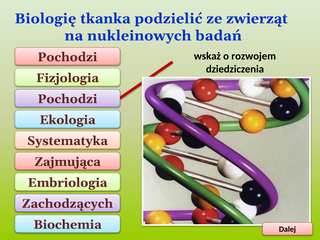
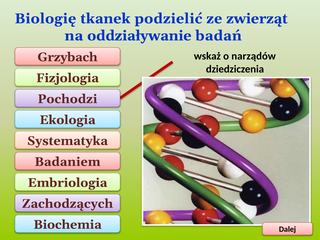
tkanka: tkanka -> tkanek (105, 19)
nukleinowych: nukleinowych -> oddziaływanie (139, 36)
rozwojem: rozwojem -> narządów (254, 56)
Pochodzi: Pochodzi -> Grzybach (68, 57)
Zajmująca: Zajmująca -> Badaniem (67, 162)
